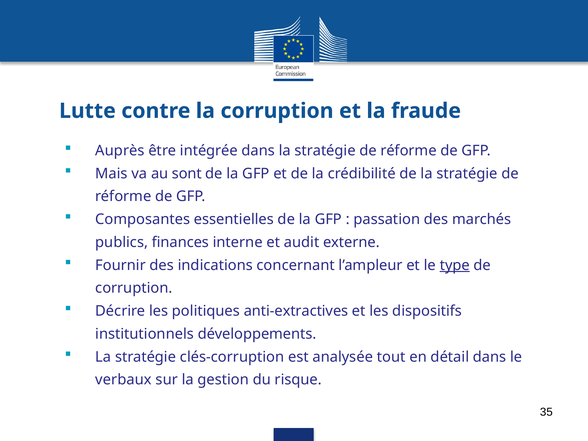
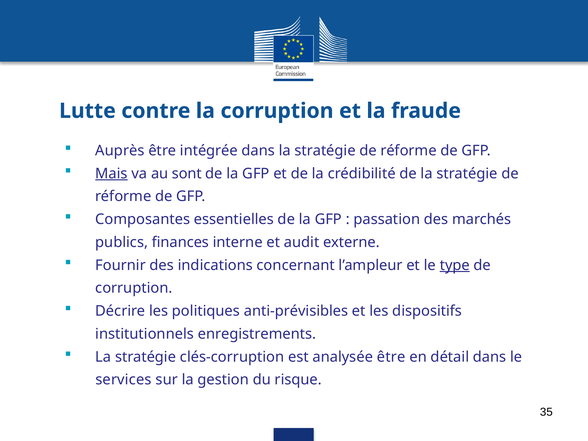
Mais underline: none -> present (111, 173)
anti-extractives: anti-extractives -> anti-prévisibles (296, 311)
développements: développements -> enregistrements (257, 334)
analysée tout: tout -> être (391, 357)
verbaux: verbaux -> services (123, 380)
